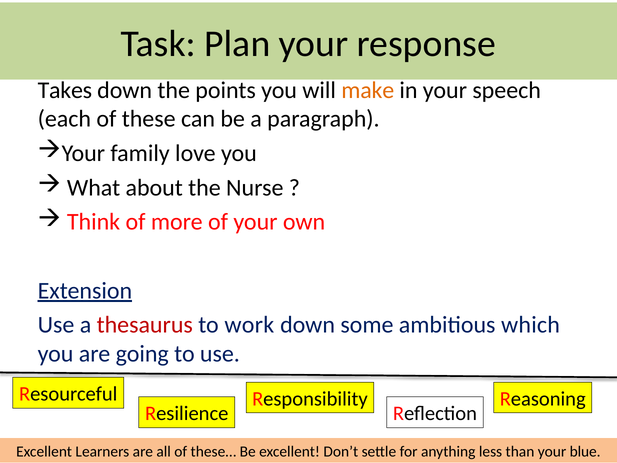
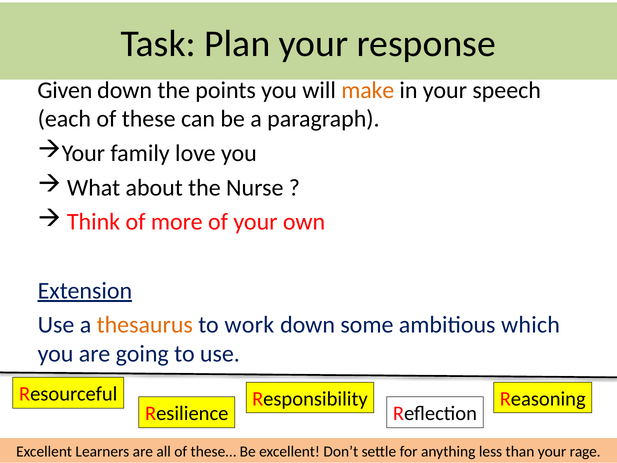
Takes: Takes -> Given (65, 90)
thesaurus colour: red -> orange (145, 325)
blue: blue -> rage (585, 451)
